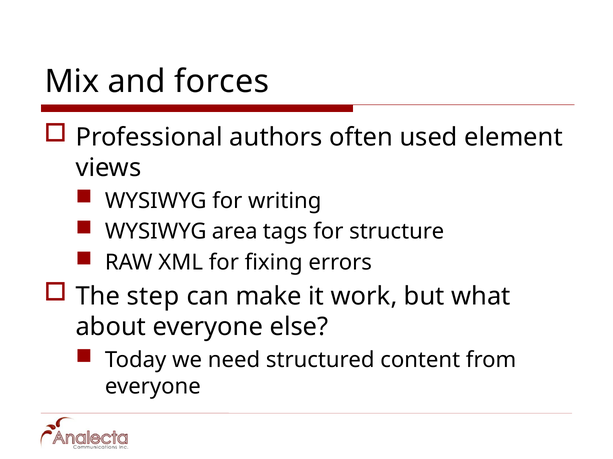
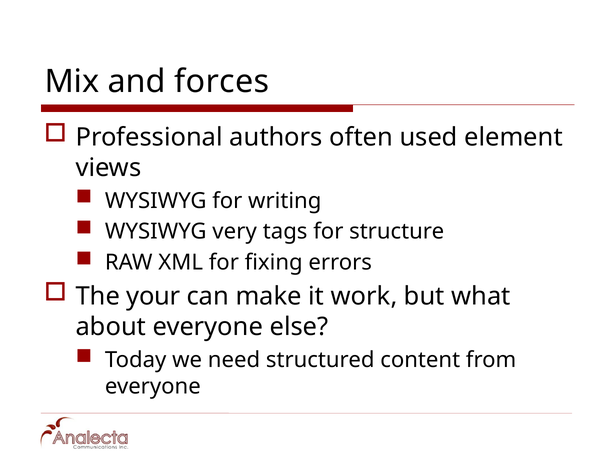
area: area -> very (235, 232)
step: step -> your (153, 297)
